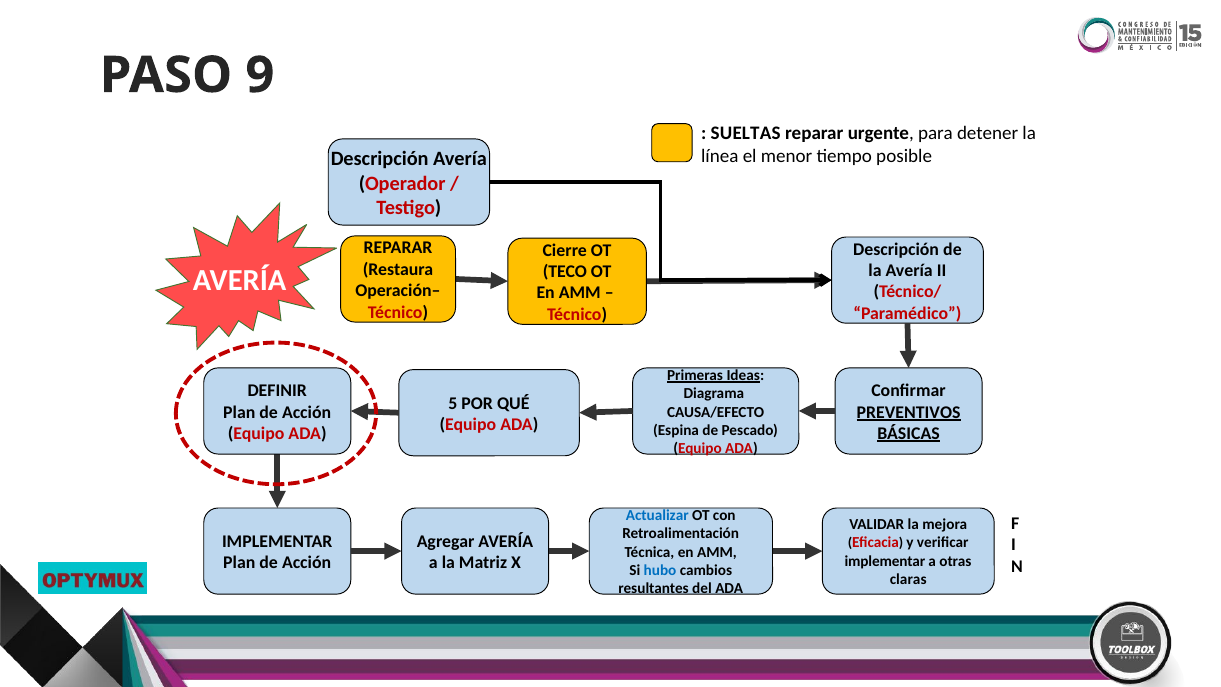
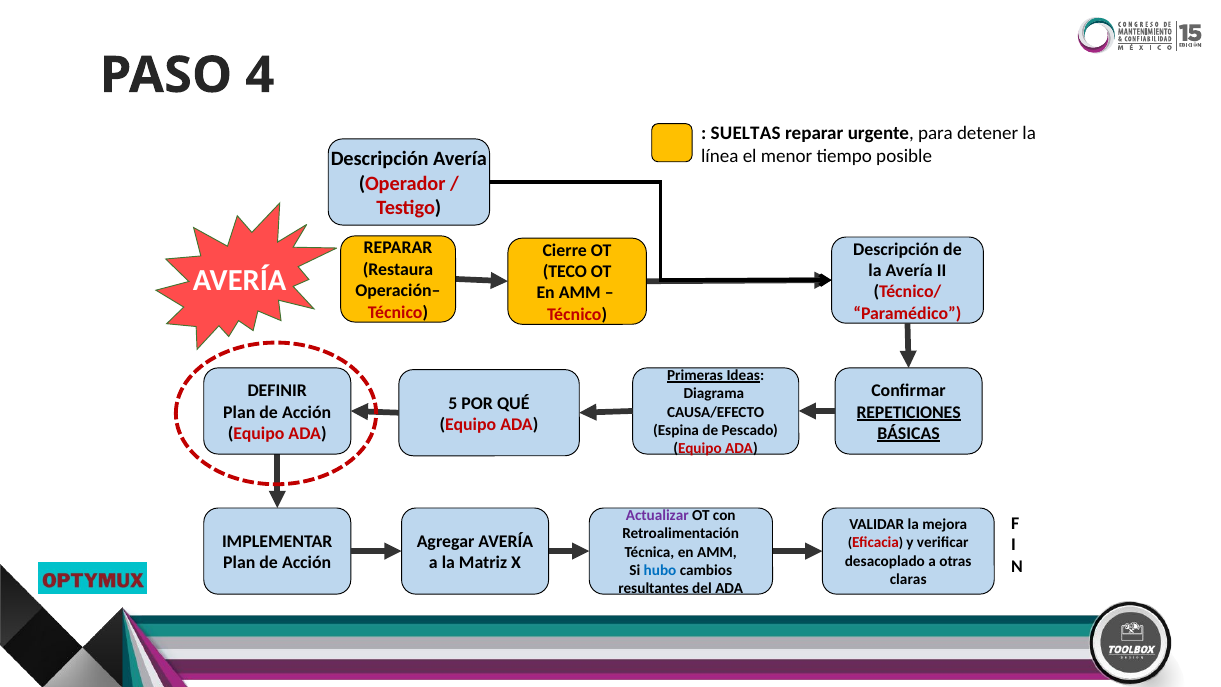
9: 9 -> 4 (260, 75)
PREVENTIVOS: PREVENTIVOS -> REPETICIONES (909, 412)
Actualizar colour: blue -> purple (657, 515)
implementar: implementar -> desacoplado (885, 561)
